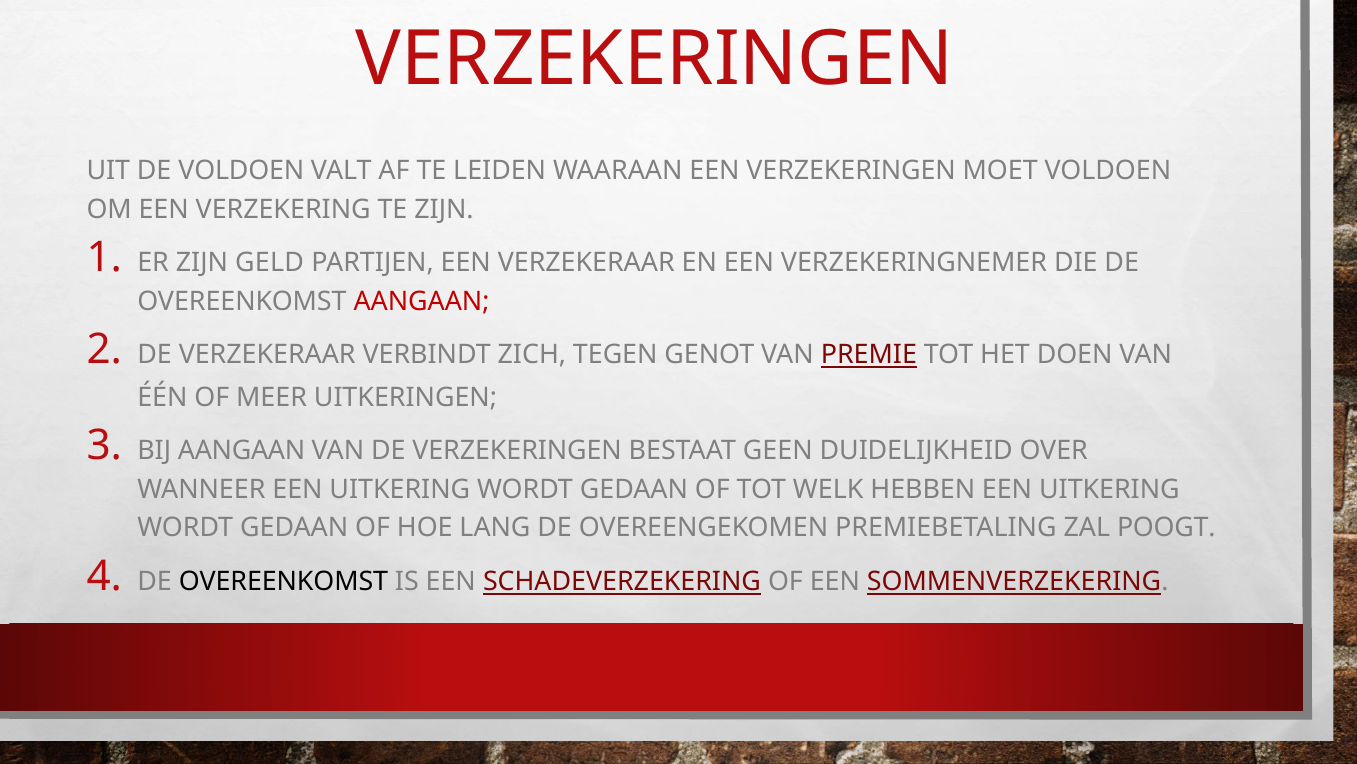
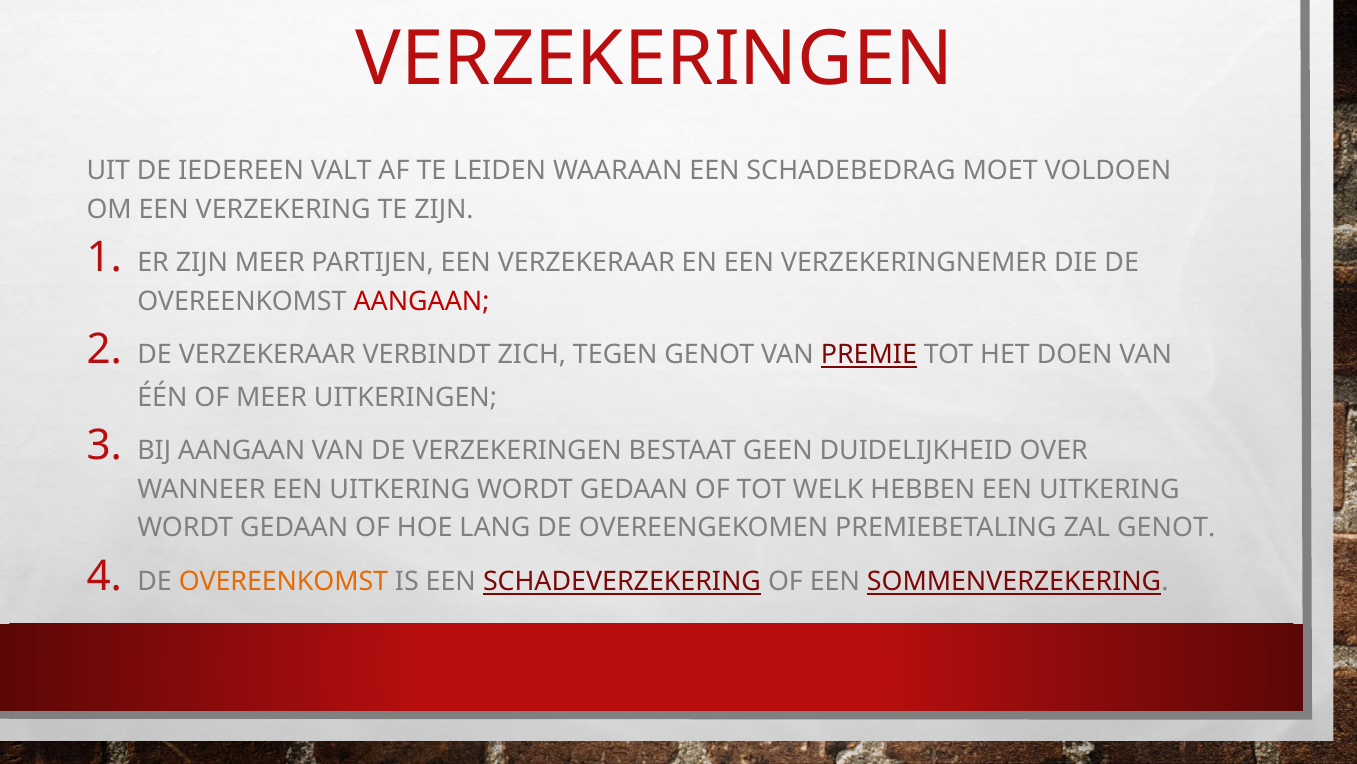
DE VOLDOEN: VOLDOEN -> IEDEREEN (241, 171)
EEN VERZEKERINGEN: VERZEKERINGEN -> SCHADEBEDRAG (851, 171)
ZIJN GELD: GELD -> MEER (270, 262)
ZAL POOGT: POOGT -> GENOT (1166, 527)
OVEREENKOMST colour: black -> orange (283, 581)
